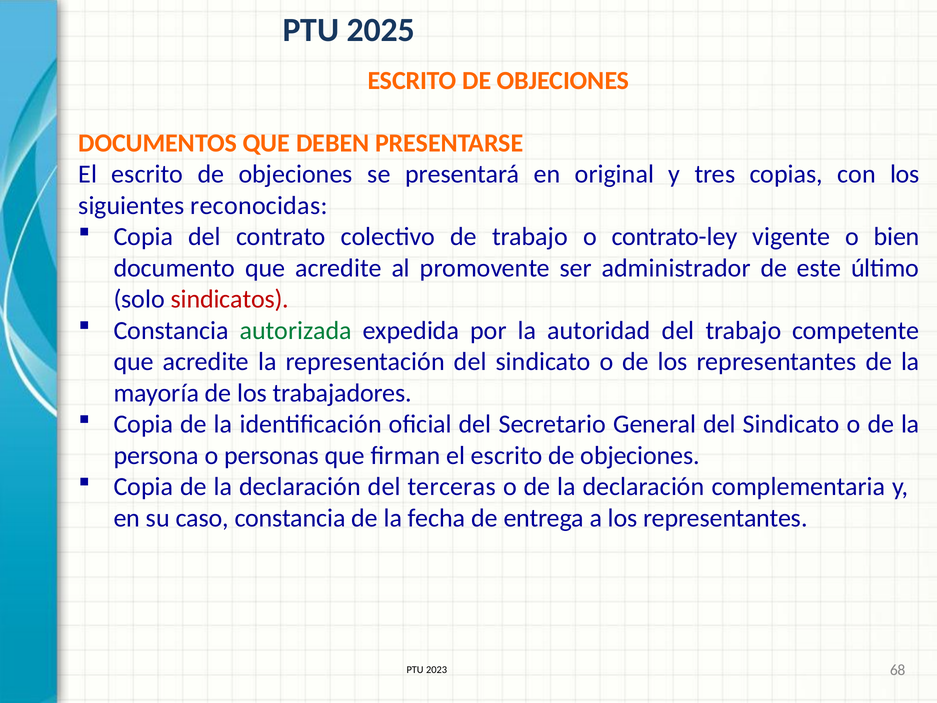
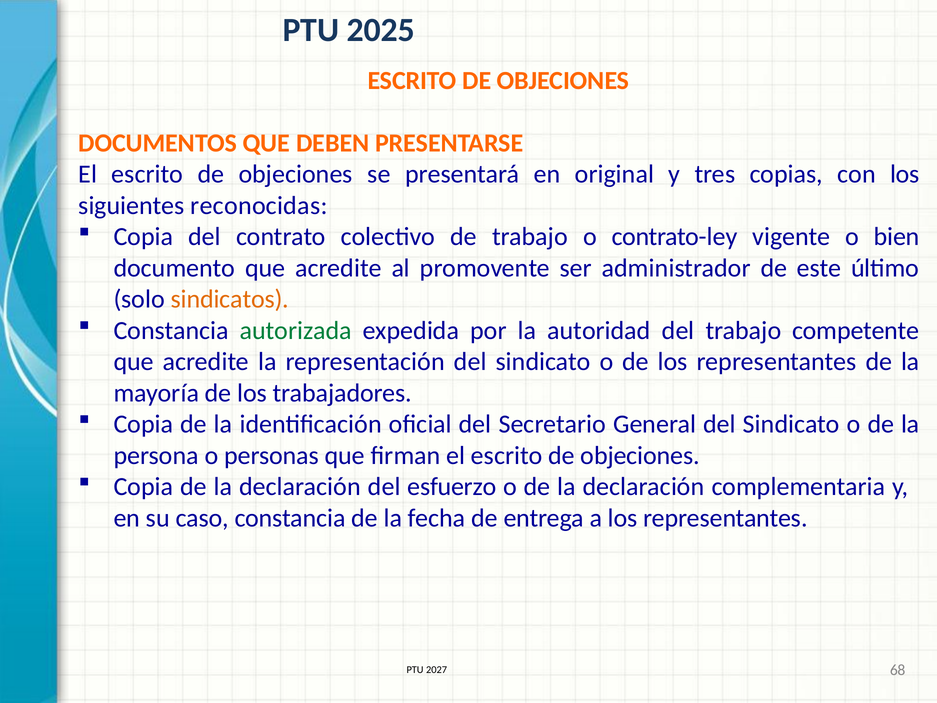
sindicatos colour: red -> orange (230, 299)
terceras: terceras -> esfuerzo (452, 487)
2023: 2023 -> 2027 (437, 670)
